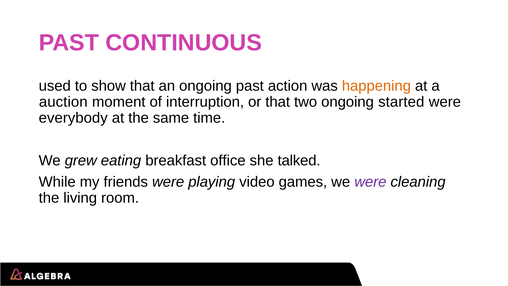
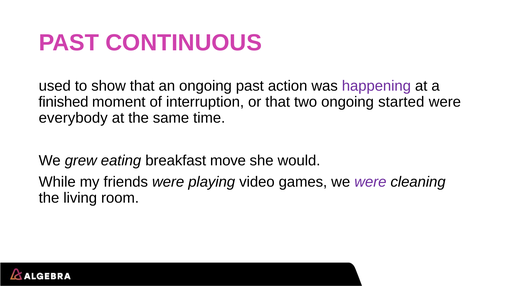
happening colour: orange -> purple (376, 86)
auction: auction -> finished (63, 102)
office: office -> move (228, 160)
talked: talked -> would (299, 160)
